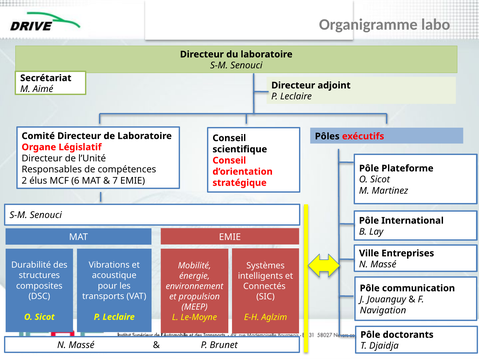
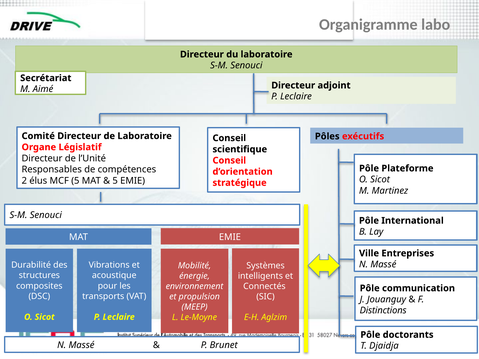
MCF 6: 6 -> 5 (75, 181)
7: 7 -> 5 (115, 181)
Navigation: Navigation -> Distinctions (383, 311)
